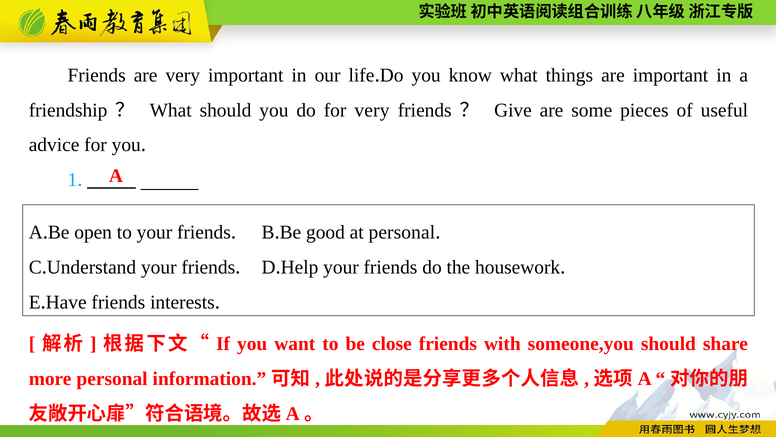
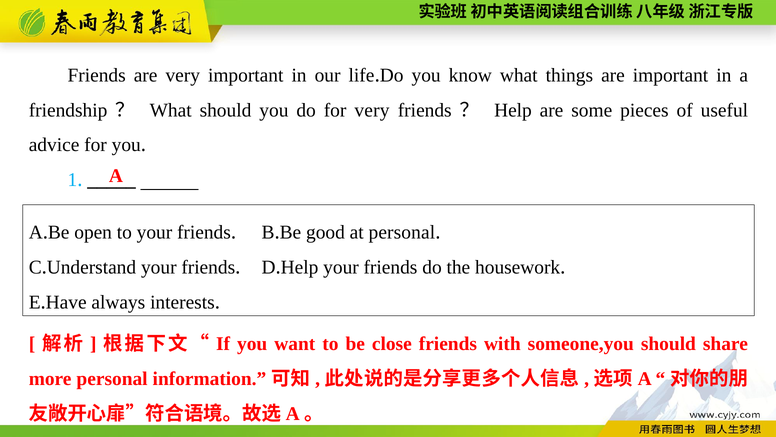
Give: Give -> Help (513, 110)
friends: friends -> always (118, 302)
